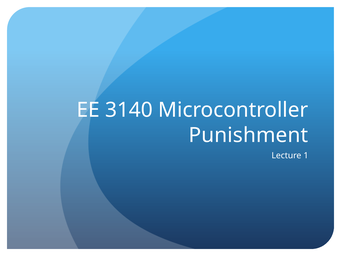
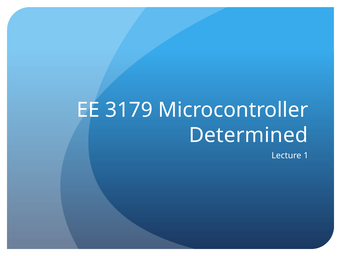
3140: 3140 -> 3179 (129, 110)
Punishment: Punishment -> Determined (248, 135)
